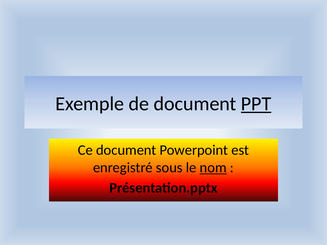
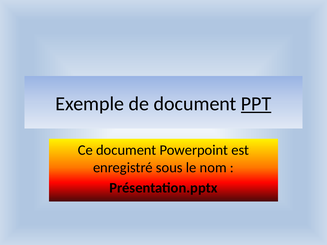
nom underline: present -> none (213, 168)
